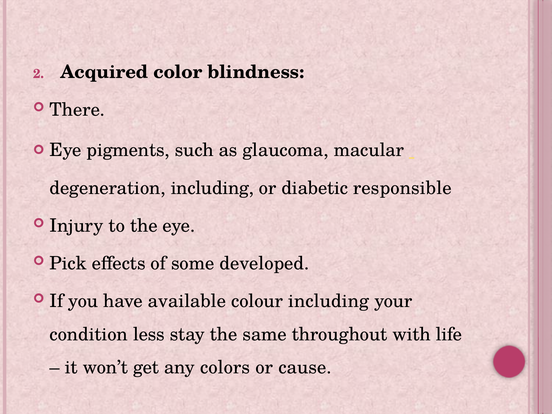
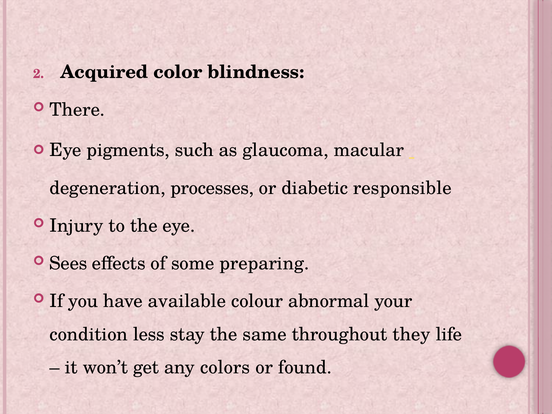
degeneration including: including -> processes (212, 188)
Pick: Pick -> Sees (68, 263)
developed: developed -> preparing (264, 263)
colour including: including -> abnormal (329, 301)
with: with -> they (412, 334)
cause: cause -> found (305, 367)
